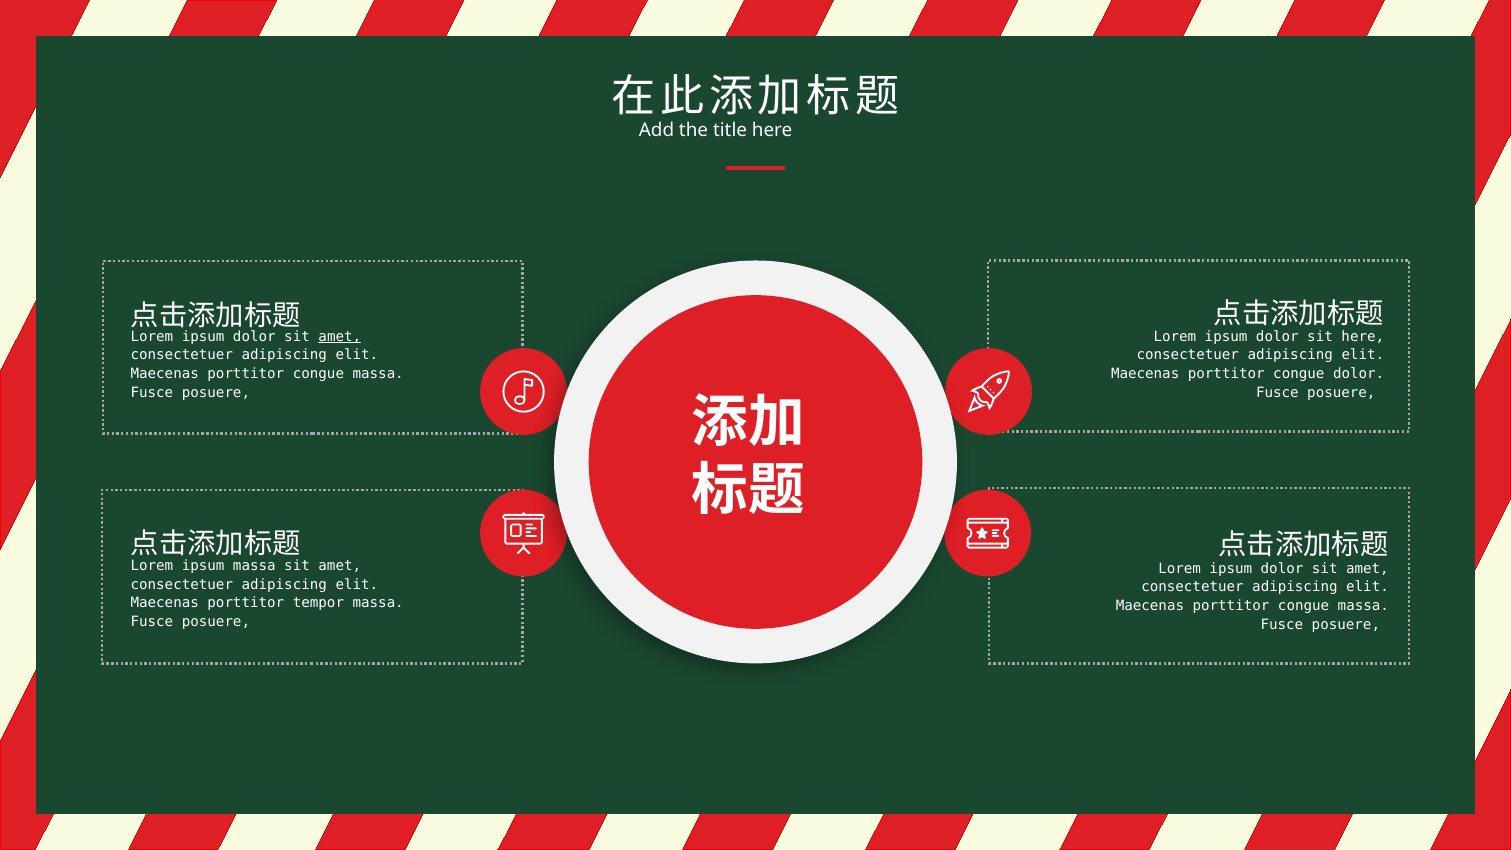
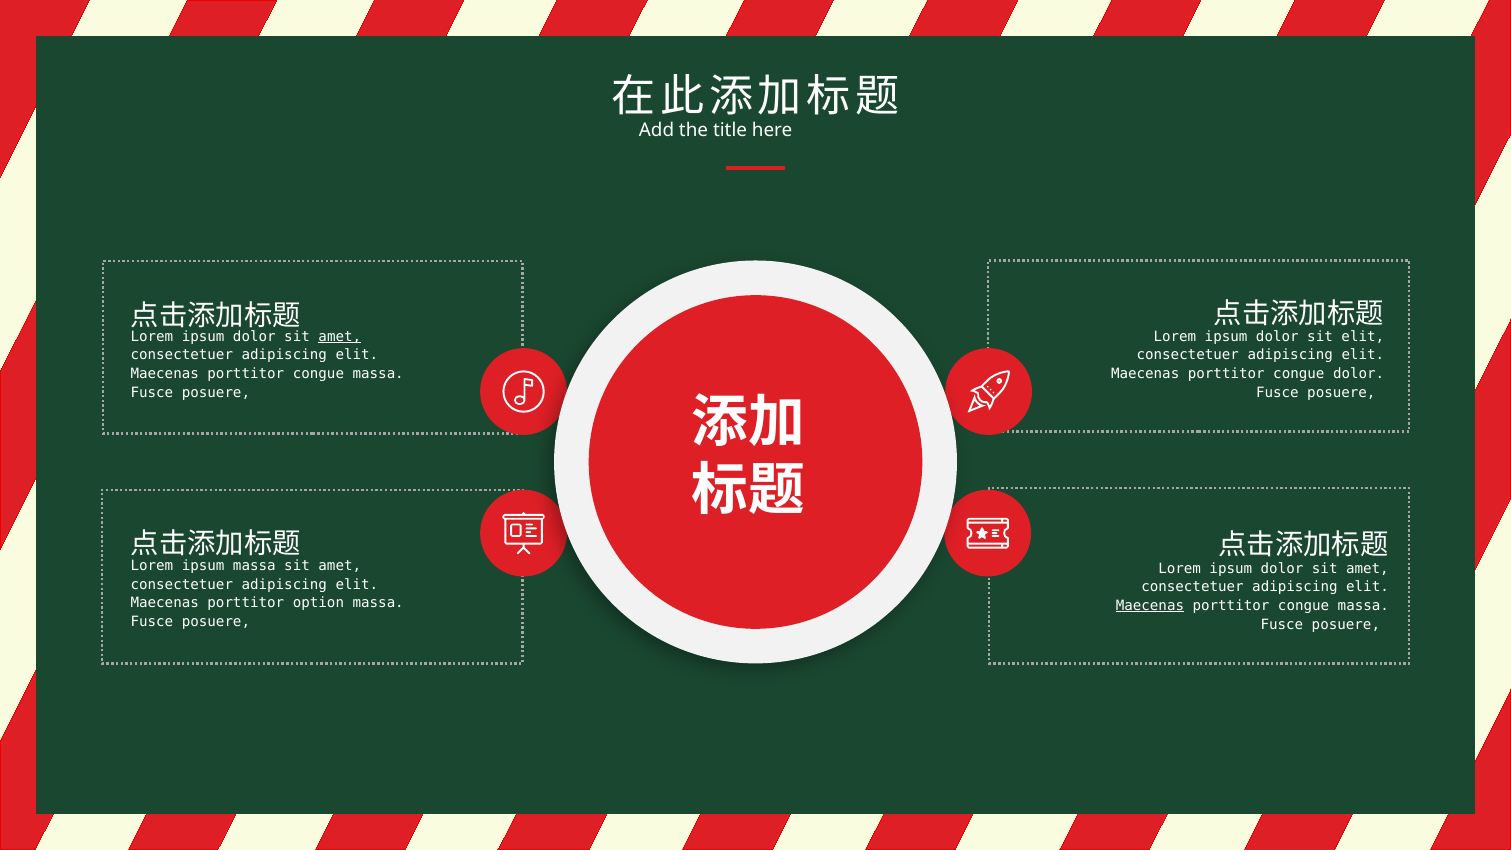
sit here: here -> elit (1363, 337)
tempor: tempor -> option (318, 603)
Maecenas underline: none -> present (1150, 606)
